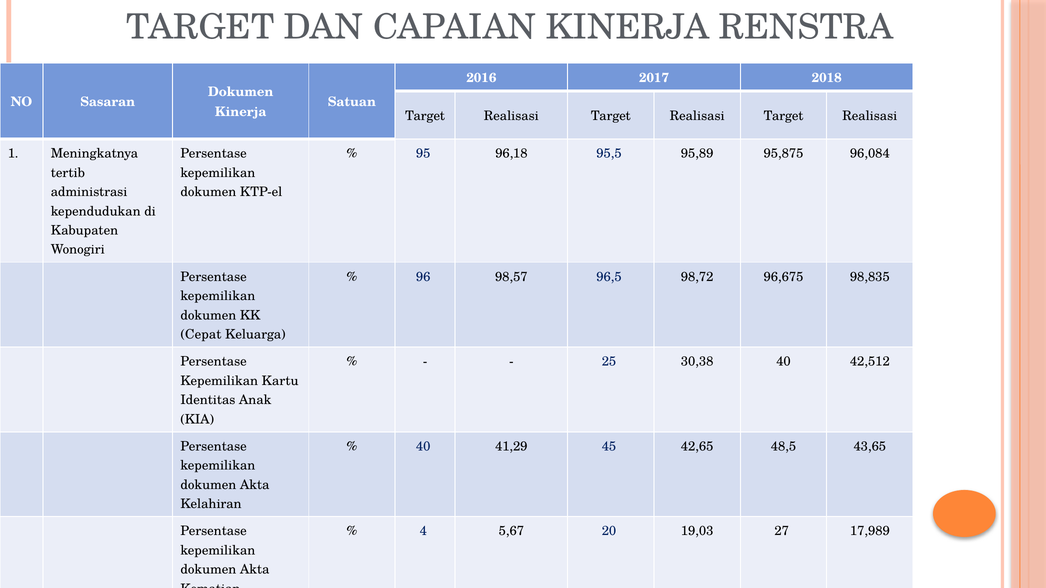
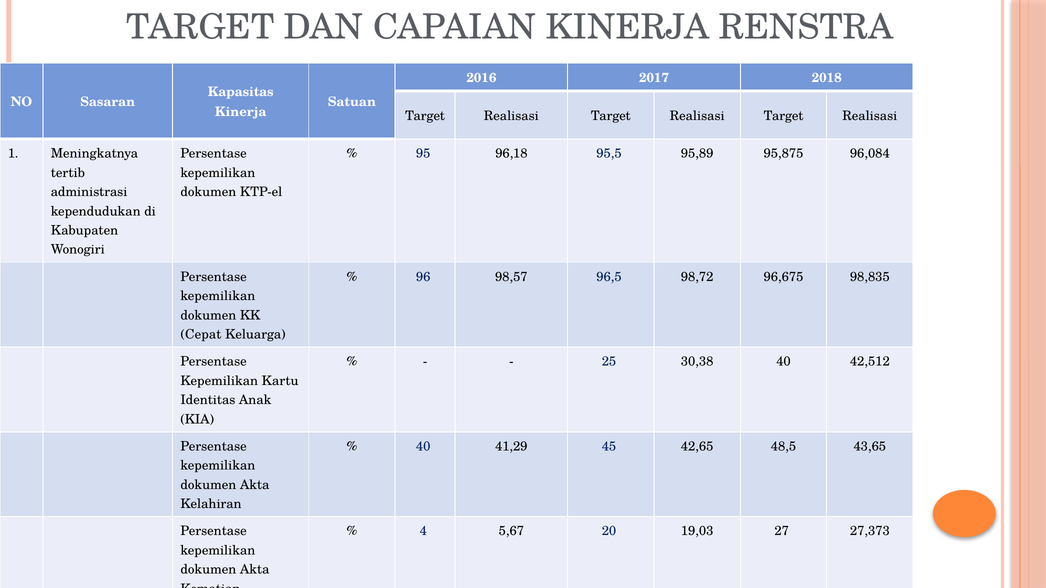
Dokumen: Dokumen -> Kapasitas (241, 92)
17,989: 17,989 -> 27,373 (870, 531)
